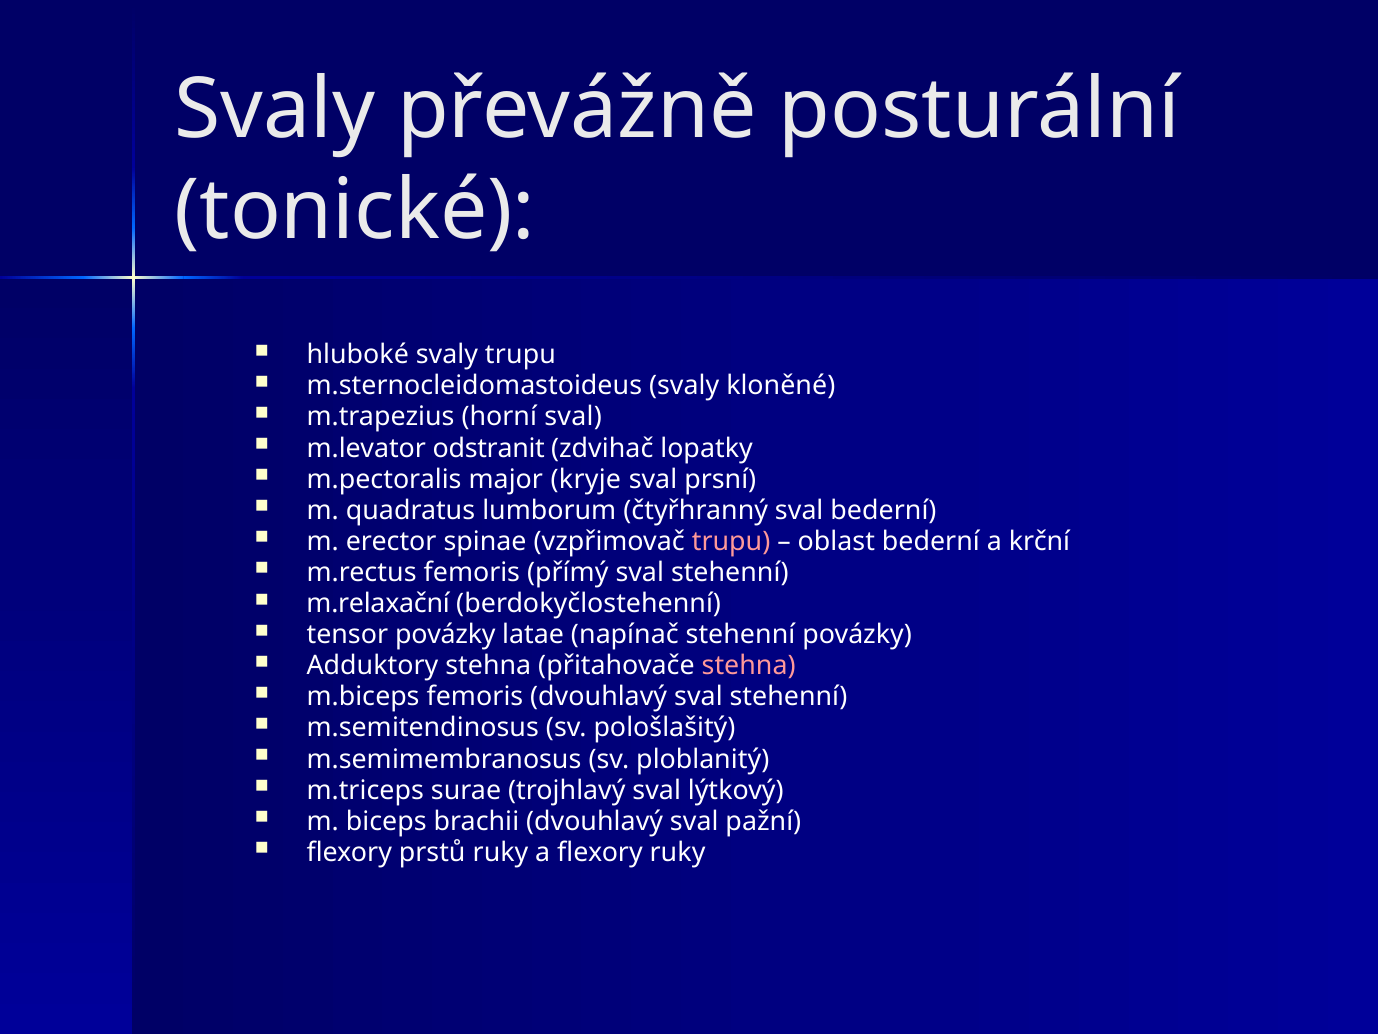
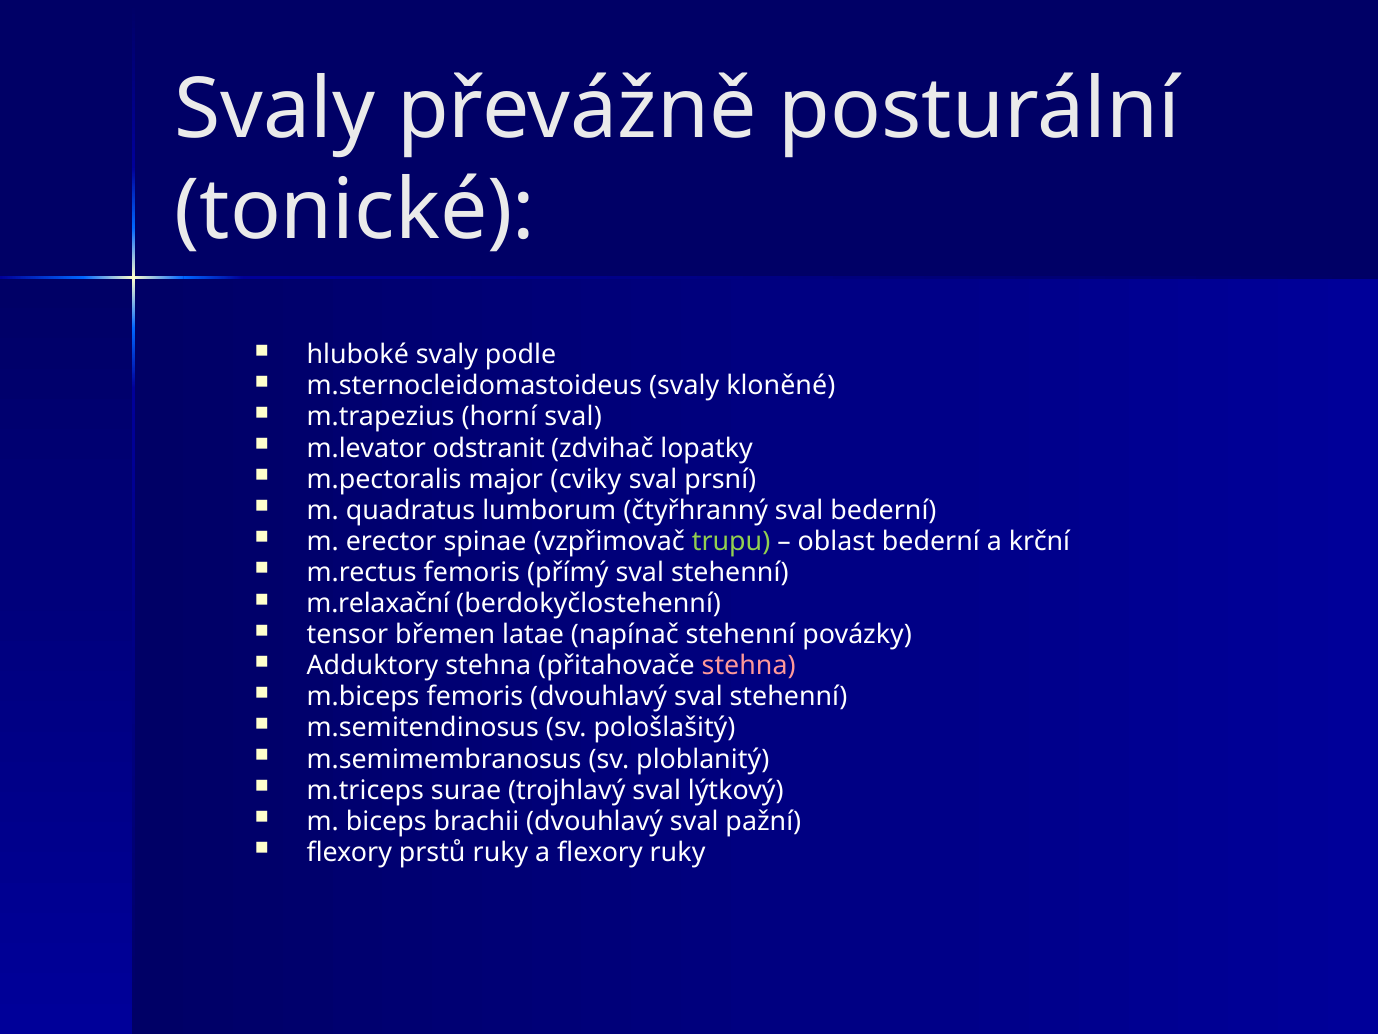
svaly trupu: trupu -> podle (521, 355)
kryje: kryje -> cviky (586, 479)
trupu colour: pink -> light green (731, 541)
tensor povázky: povázky -> břemen (445, 635)
